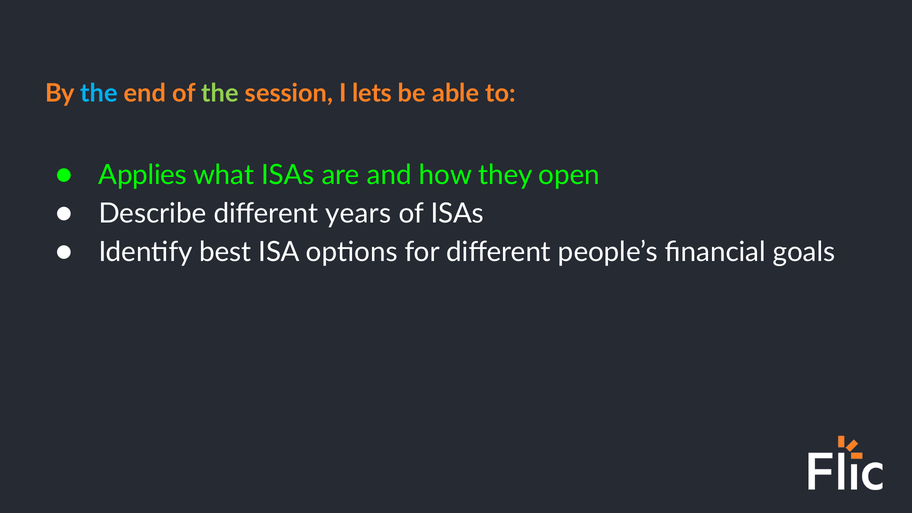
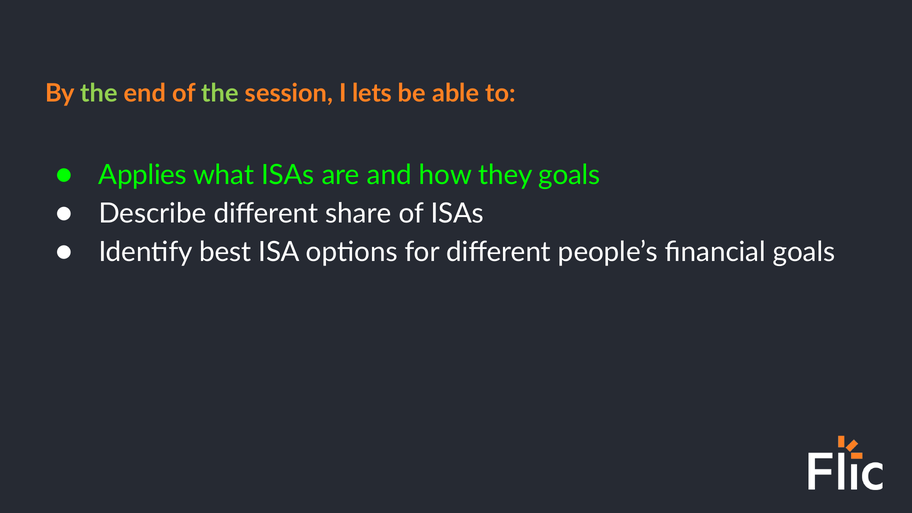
the colour: light blue -> light green (99, 93)
they open: open -> goals (569, 175)
years: years -> share (358, 213)
